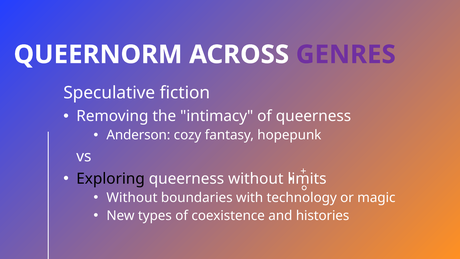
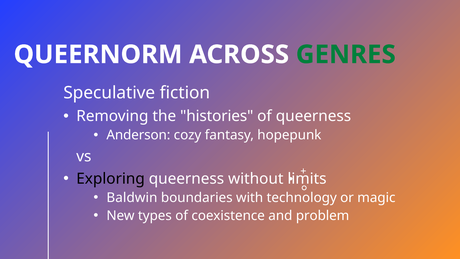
GENRES colour: purple -> green (346, 55)
intimacy: intimacy -> histories (217, 116)
Without: Without -> Baldwin (132, 198)
histories: histories -> problem (323, 215)
